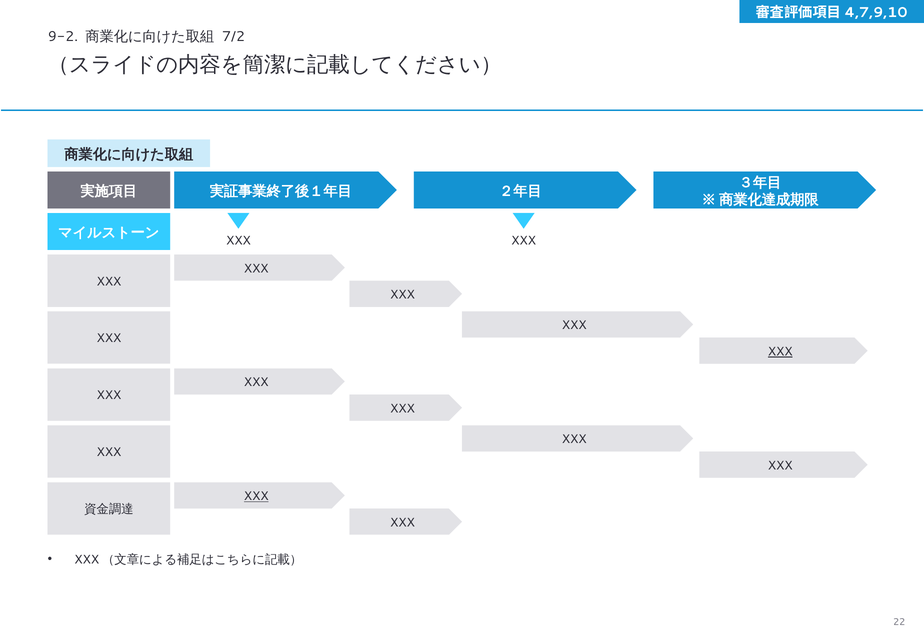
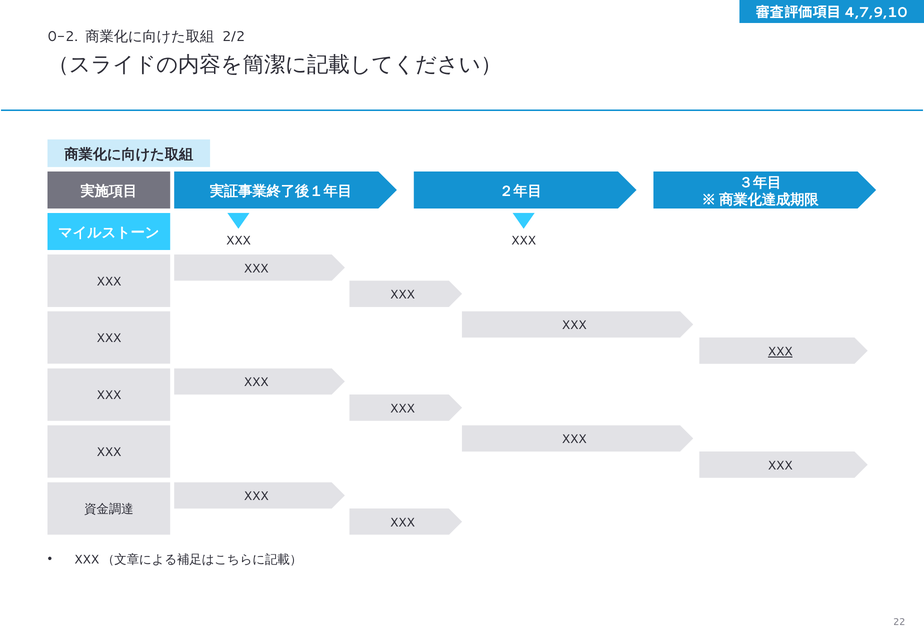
9-2: 9-2 -> 0-2 (63, 37)
7/2: 7/2 -> 2/2 (234, 37)
XXX underline: present -> none (256, 496)
